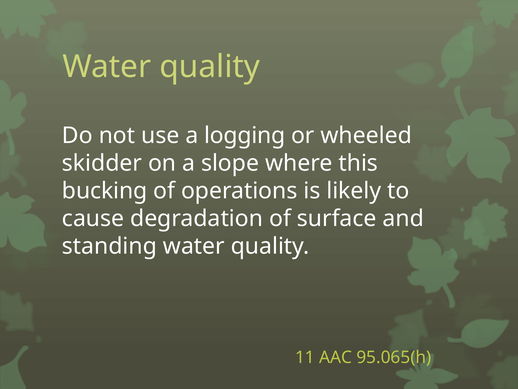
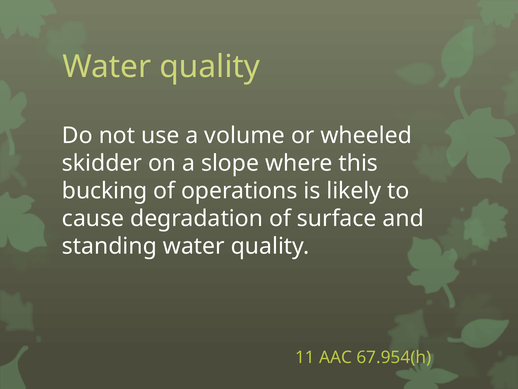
logging: logging -> volume (245, 135)
95.065(h: 95.065(h -> 67.954(h (394, 357)
